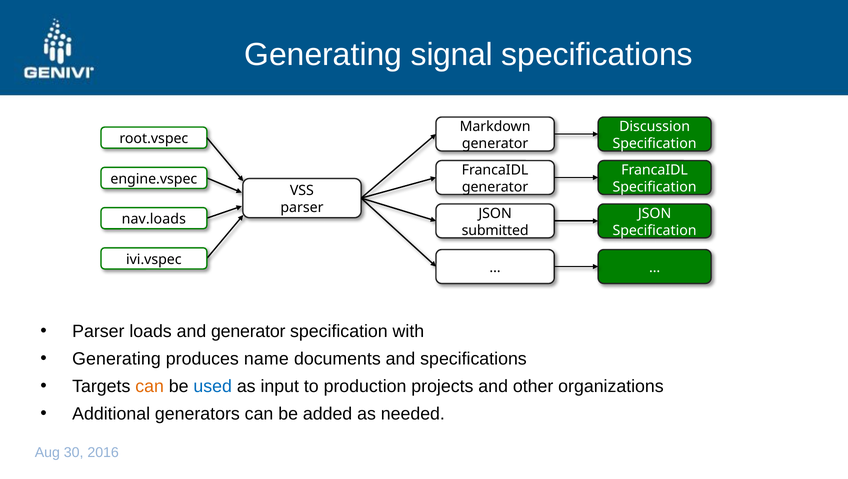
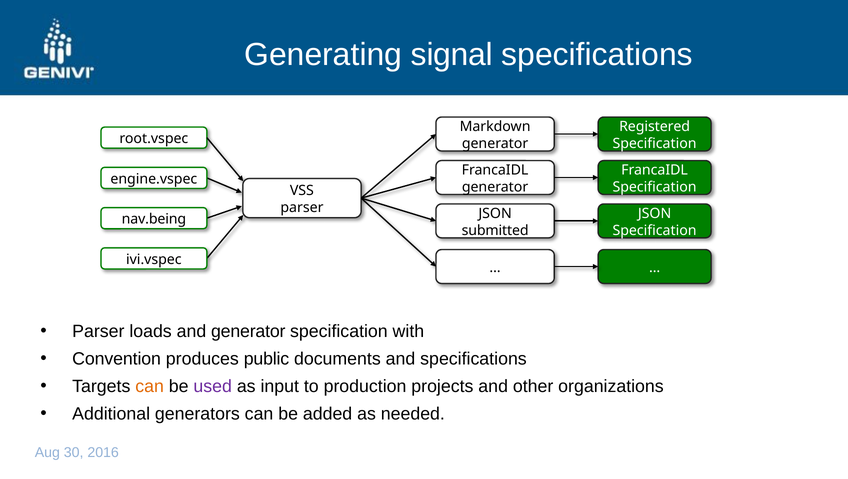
Discussion: Discussion -> Registered (655, 126)
nav.loads: nav.loads -> nav.being (154, 219)
Generating: Generating -> Convention (117, 358)
name: name -> public (267, 358)
used colour: blue -> purple (213, 386)
